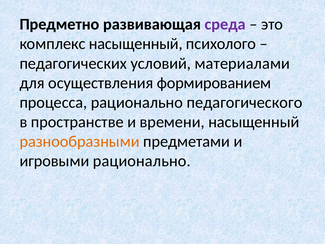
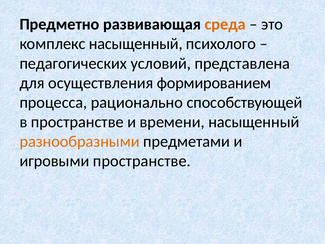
среда colour: purple -> orange (225, 24)
материалами: материалами -> представлена (242, 63)
педагогического: педагогического -> способствующей (245, 102)
игровыми рационально: рационально -> пространстве (142, 161)
